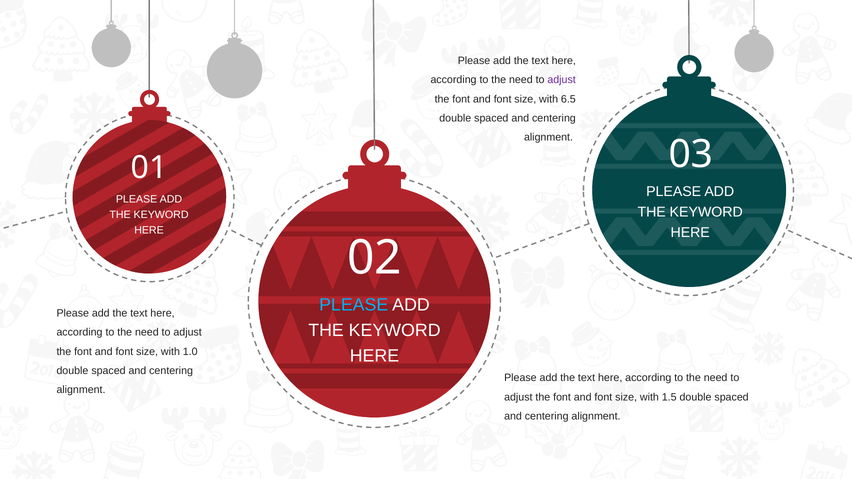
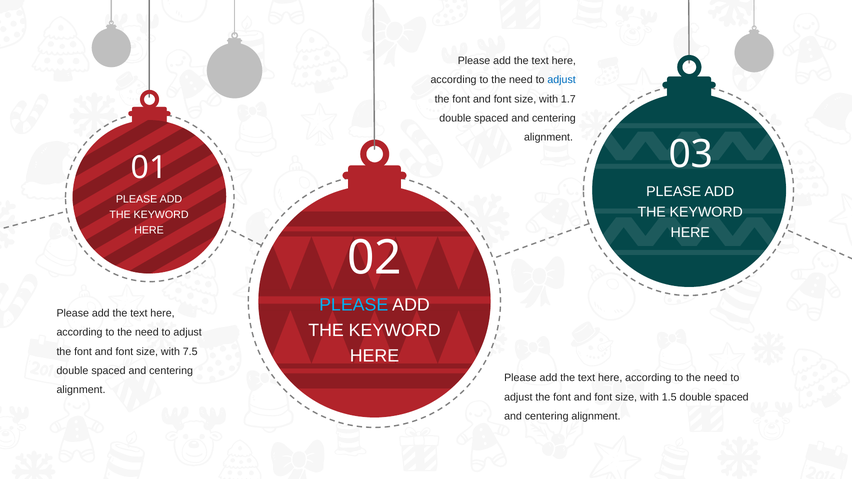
adjust colour: purple -> blue (562, 80)
6.5: 6.5 -> 1.7 (568, 99)
1.0: 1.0 -> 7.5 (190, 352)
